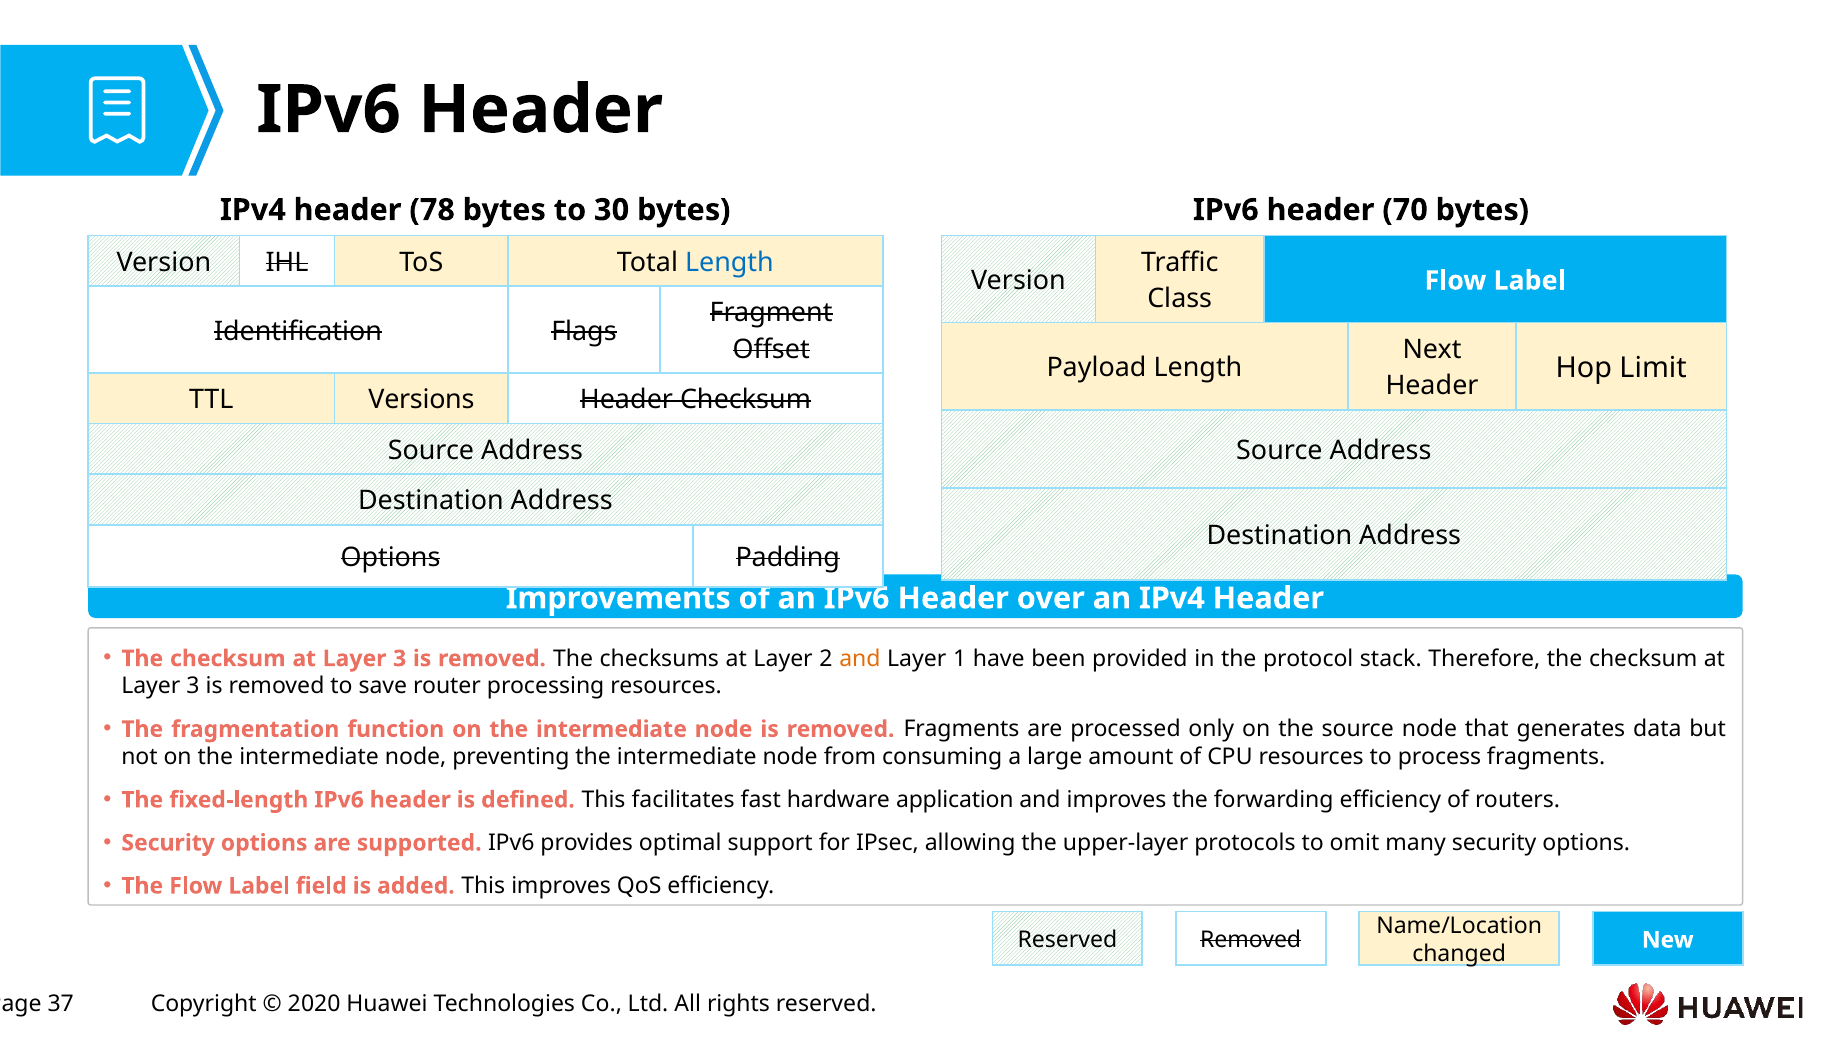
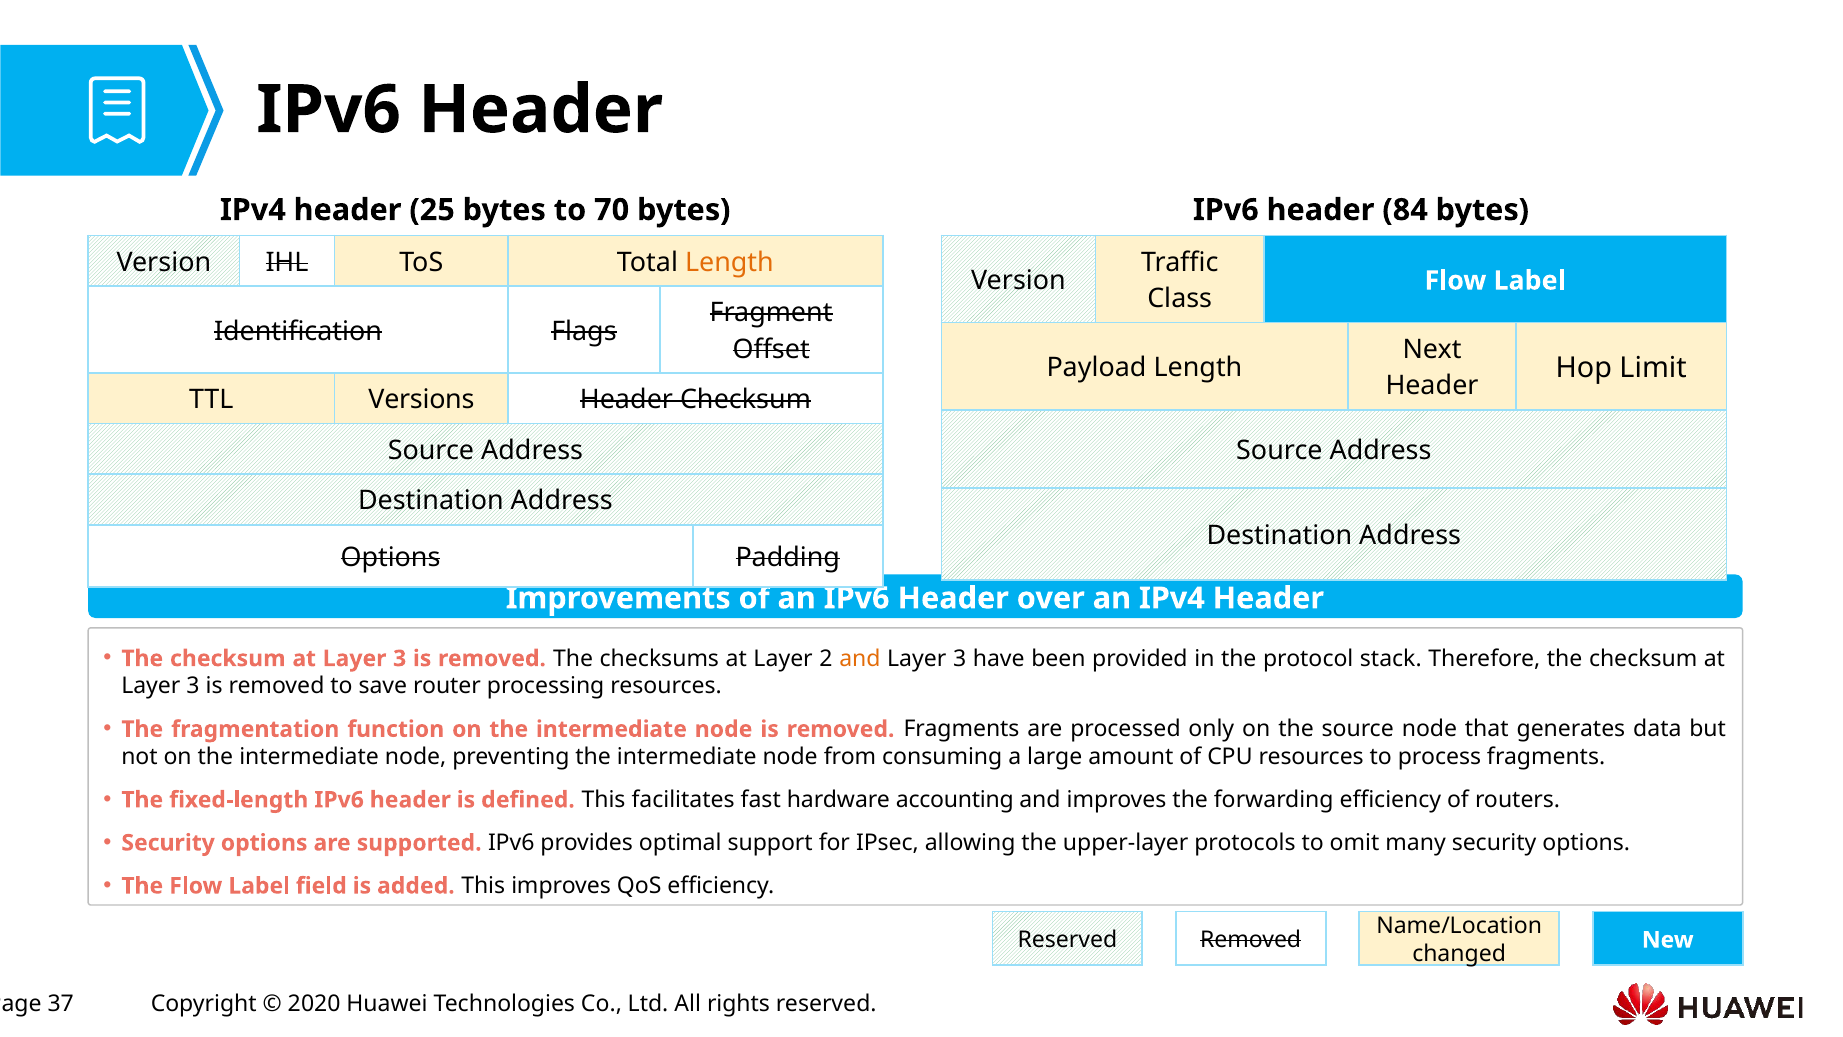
78: 78 -> 25 (432, 210)
30: 30 -> 70 (612, 210)
70: 70 -> 84 (1405, 210)
Length colour: blue -> orange (729, 262)
1: 1 -> 3 (960, 658)
application: application -> accounting (955, 800)
